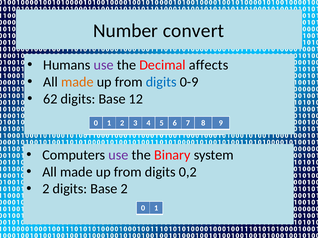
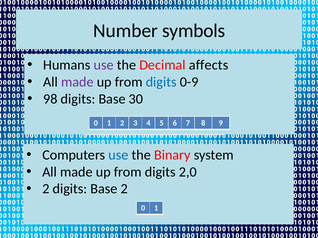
convert: convert -> symbols (194, 31)
made colour: orange -> purple (77, 82)
62: 62 -> 98 (50, 99)
12: 12 -> 30 (136, 99)
use colour: purple -> blue (118, 155)
0,2: 0,2 -> 2,0 (188, 172)
